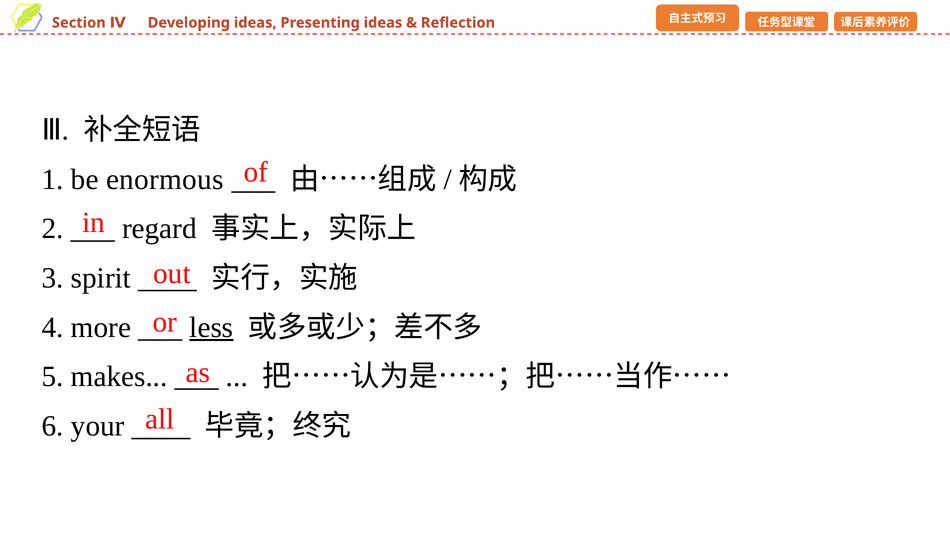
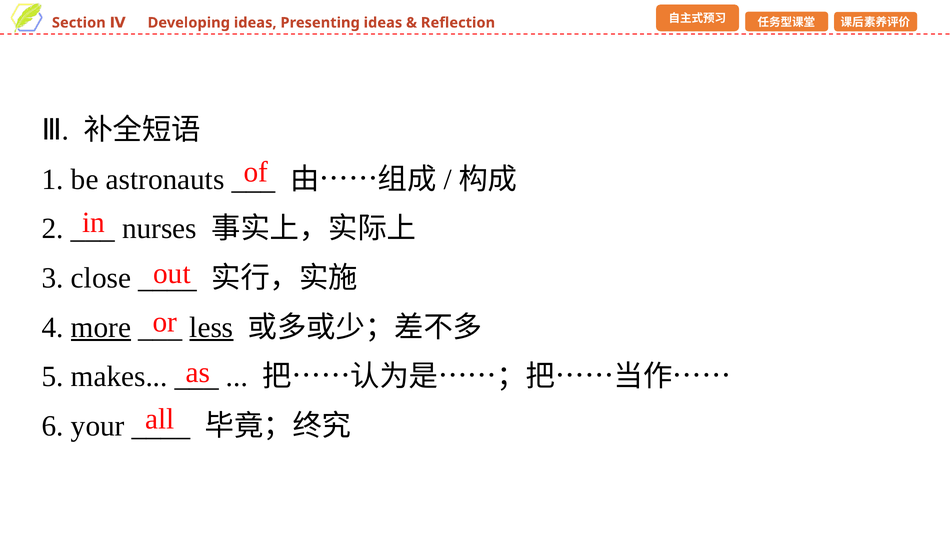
enormous: enormous -> astronauts (165, 179)
regard: regard -> nurses (159, 228)
spirit: spirit -> close (101, 278)
more underline: none -> present (101, 327)
